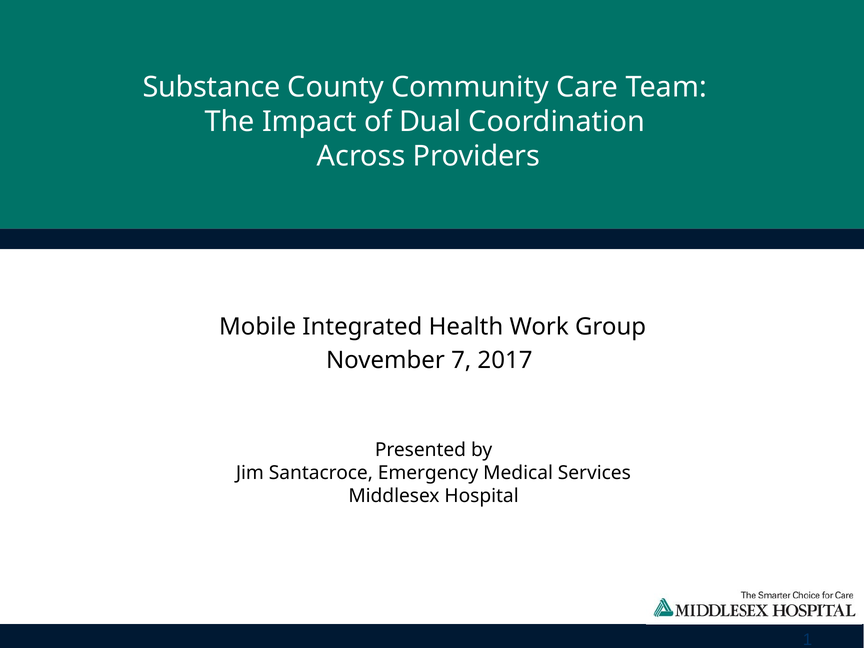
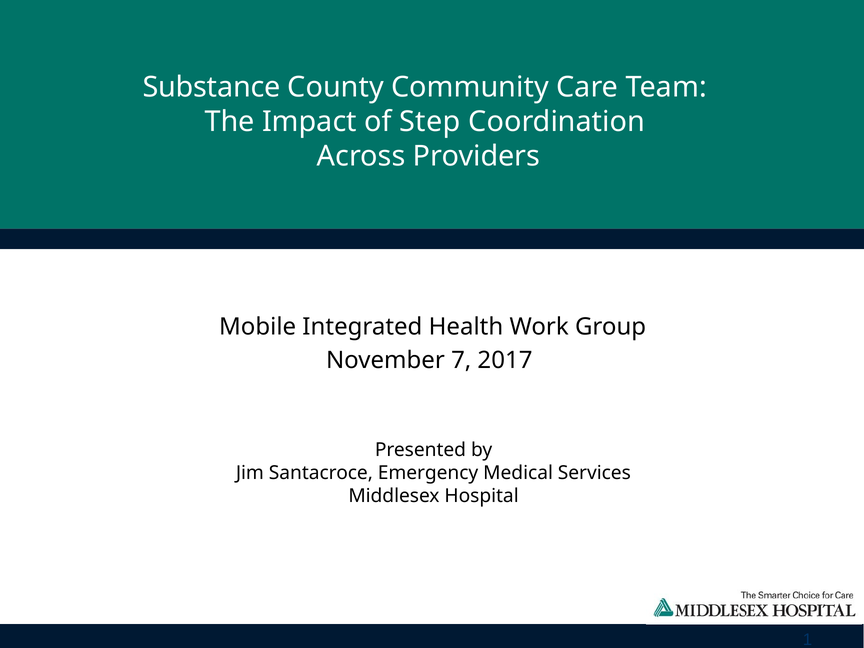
Dual: Dual -> Step (430, 122)
